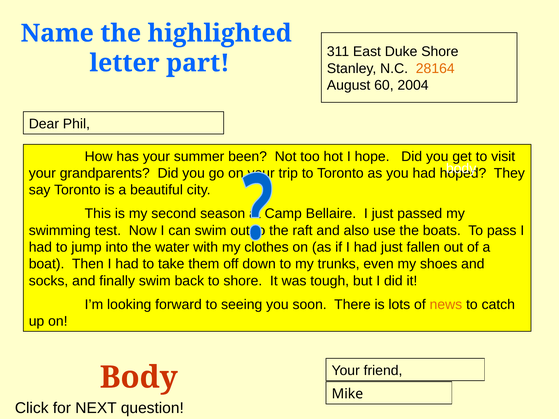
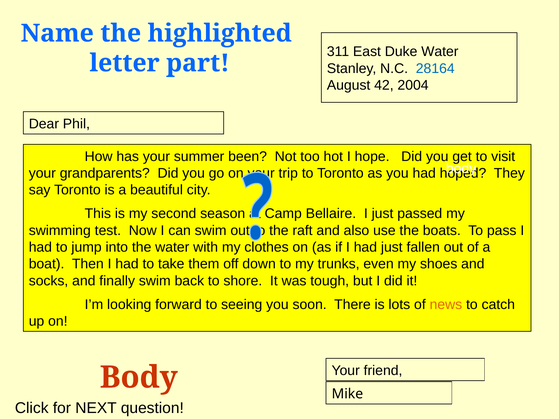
Duke Shore: Shore -> Water (440, 52)
28164 colour: orange -> blue (435, 69)
60: 60 -> 42 (384, 85)
